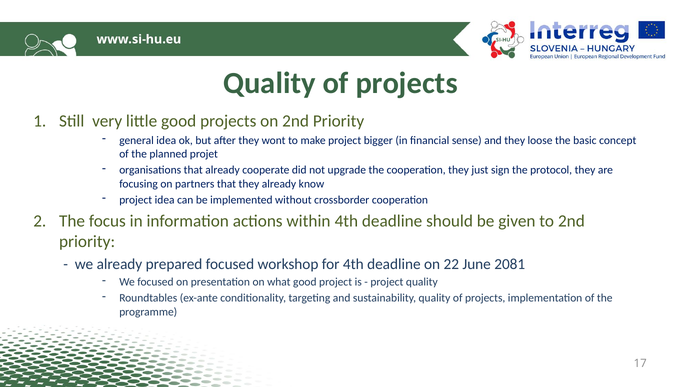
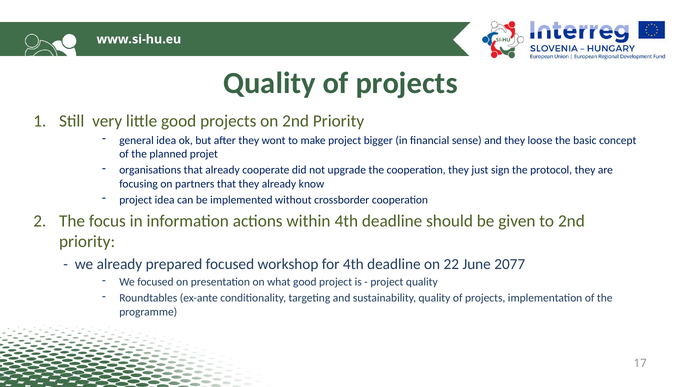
2081: 2081 -> 2077 (510, 264)
